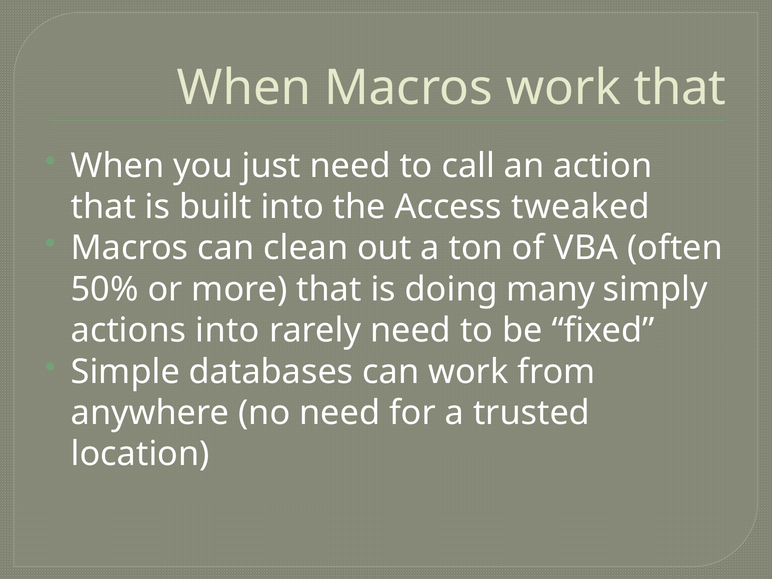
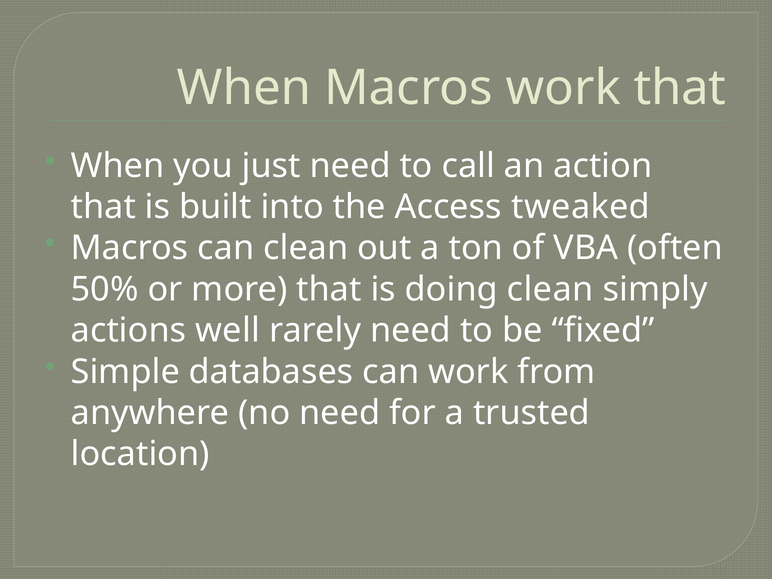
doing many: many -> clean (550, 289)
actions into: into -> well (228, 331)
